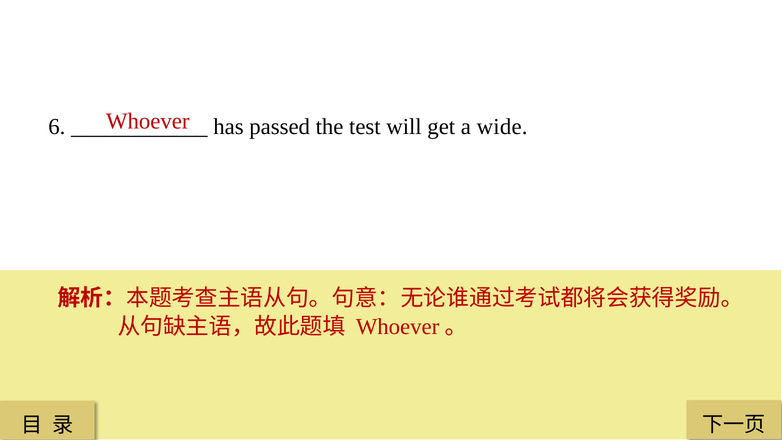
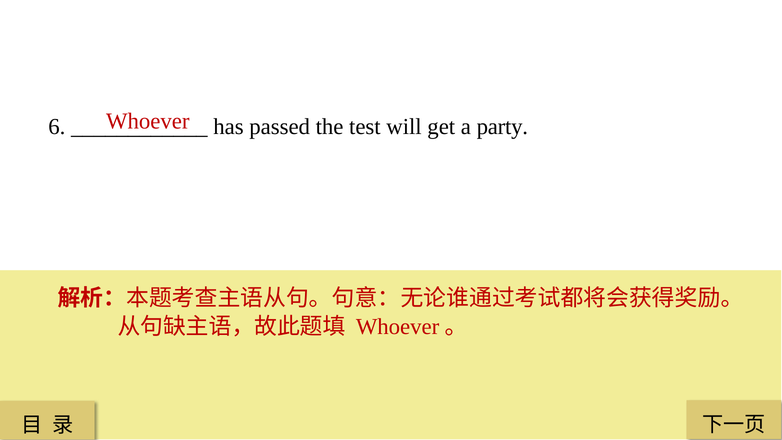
wide: wide -> party (502, 127)
